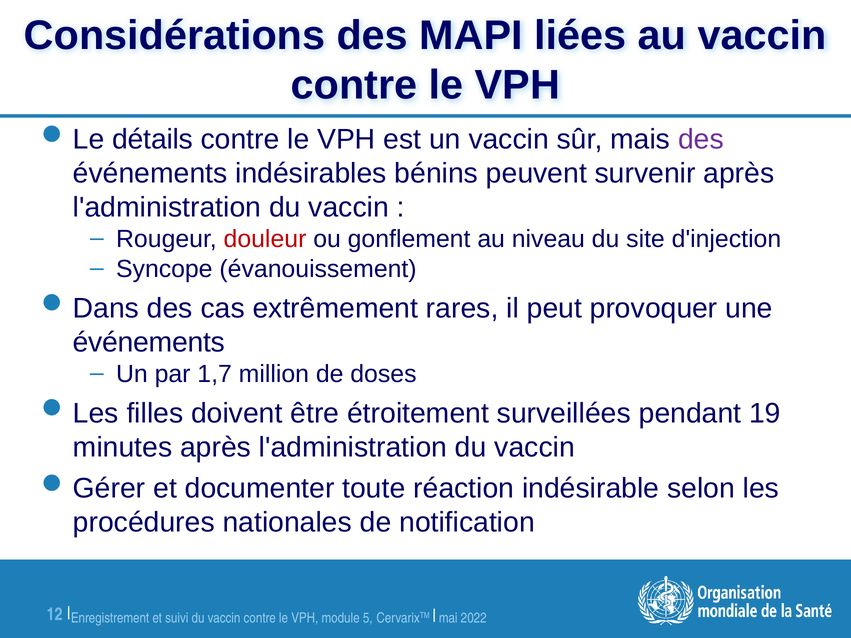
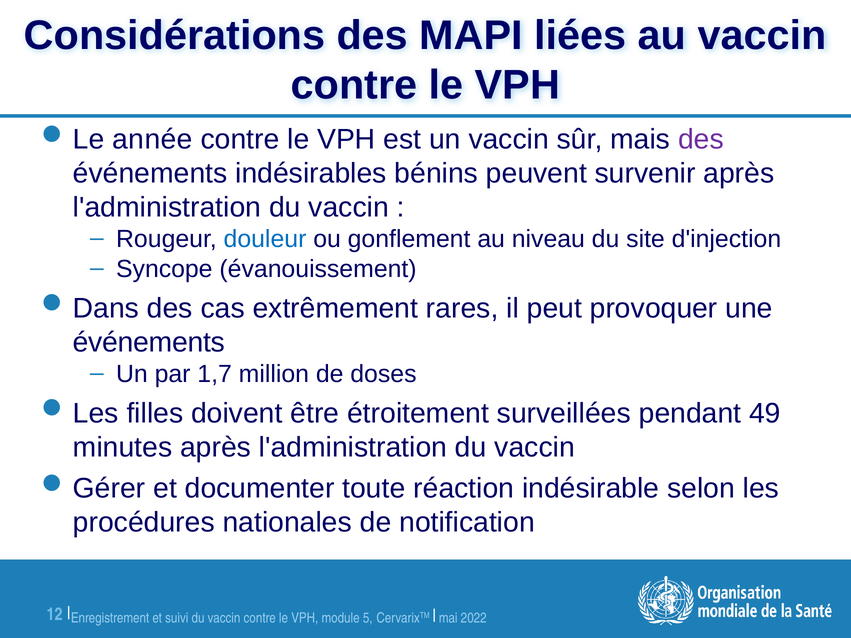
détails: détails -> année (152, 140)
douleur colour: red -> blue (265, 239)
19: 19 -> 49 (765, 413)
